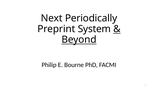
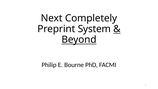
Periodically: Periodically -> Completely (91, 18)
